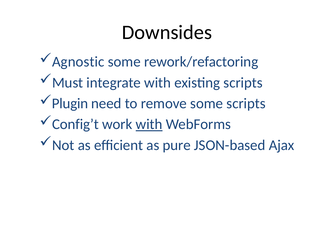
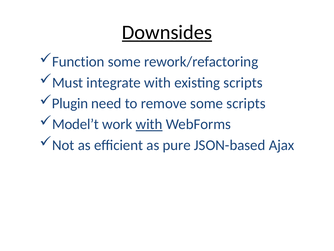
Downsides underline: none -> present (167, 32)
Agnostic: Agnostic -> Function (78, 62)
Config’t: Config’t -> Model’t (75, 124)
